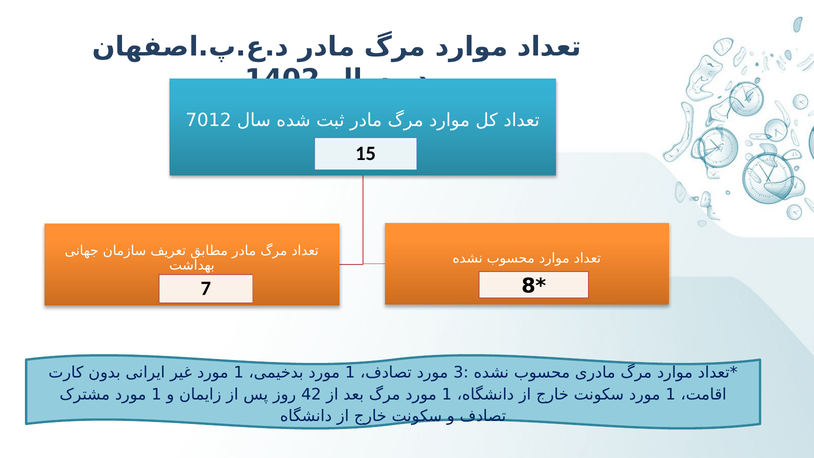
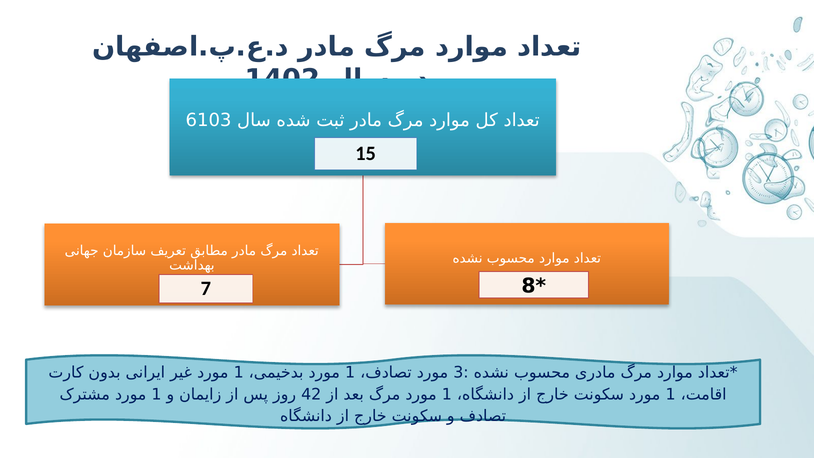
7012: 7012 -> 6103 (209, 120)
